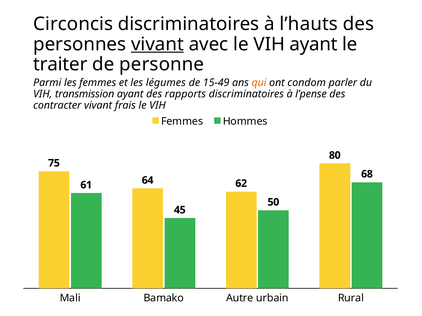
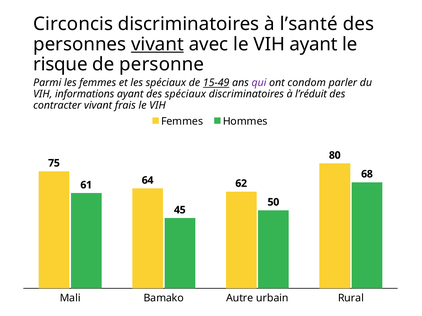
l’hauts: l’hauts -> l’santé (309, 24)
traiter: traiter -> risque (60, 65)
les légumes: légumes -> spéciaux (166, 83)
15-49 underline: none -> present (216, 83)
qui colour: orange -> purple (259, 83)
transmission: transmission -> informations (85, 94)
des rapports: rapports -> spéciaux (185, 94)
l’pense: l’pense -> l’réduit (311, 94)
